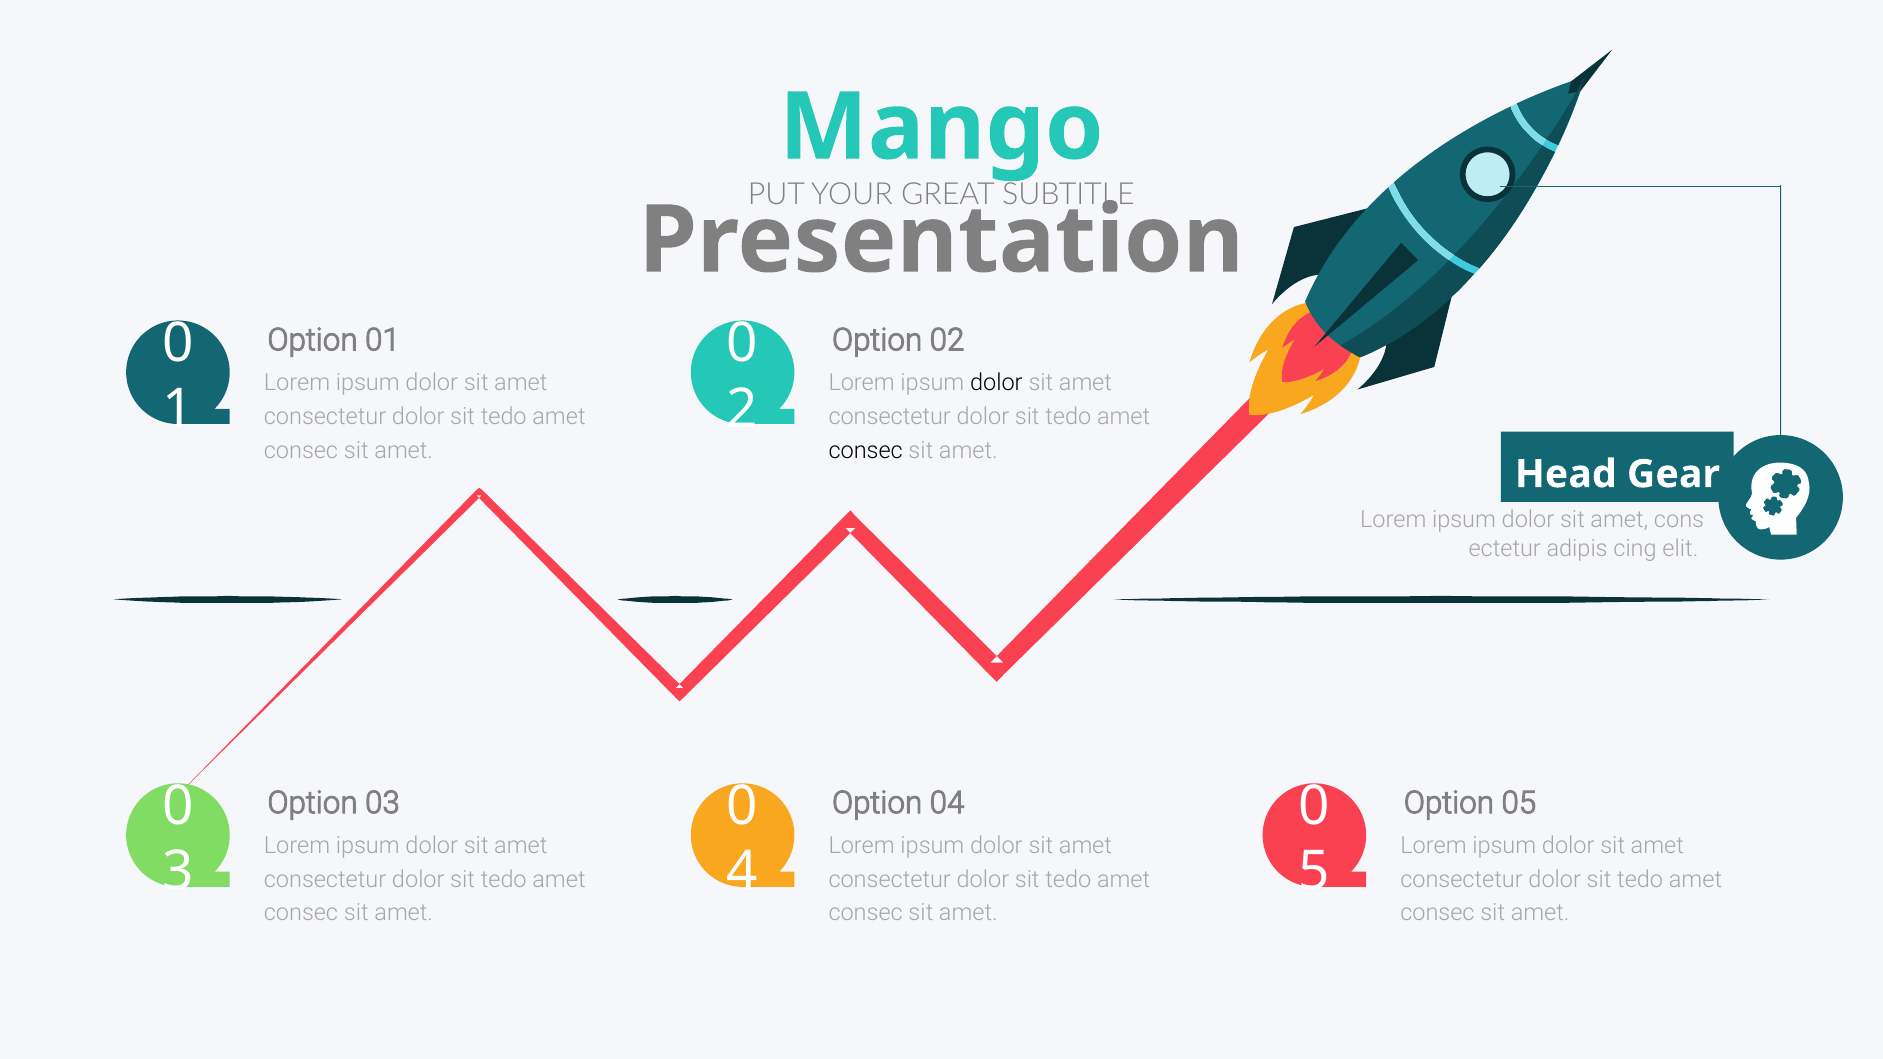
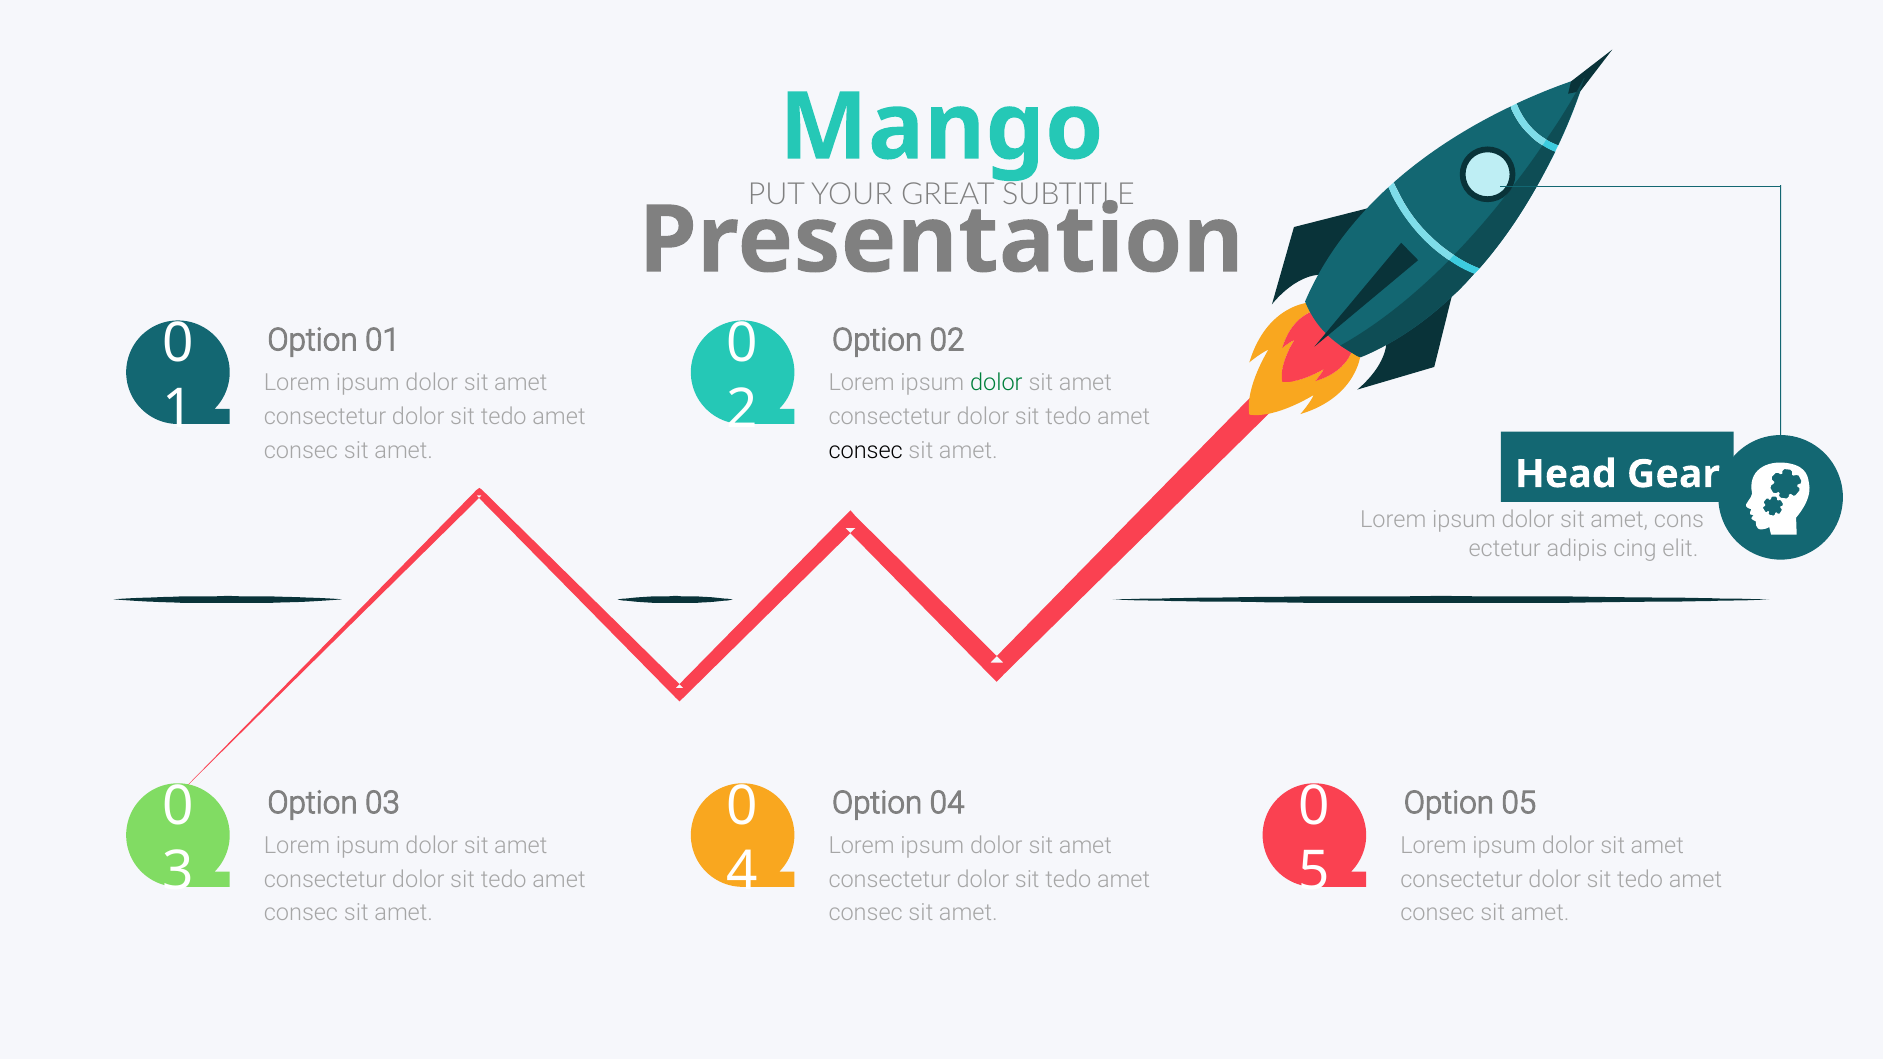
dolor colour: black -> green (996, 383)
